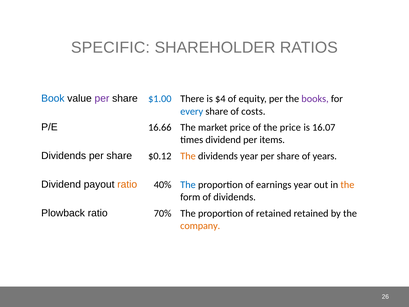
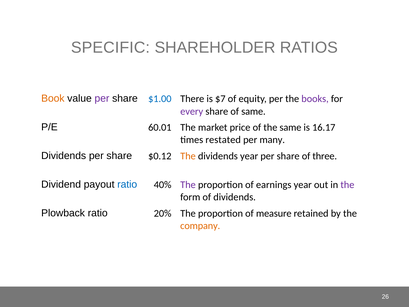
Book colour: blue -> orange (53, 98)
$4: $4 -> $7 (220, 99)
every colour: blue -> purple (192, 111)
of costs: costs -> same (253, 111)
16.66: 16.66 -> 60.01 (160, 127)
the price: price -> same (290, 127)
16.07: 16.07 -> 16.17 (324, 127)
times dividend: dividend -> restated (223, 140)
items: items -> many (272, 140)
years: years -> three (325, 156)
ratio colour: orange -> blue (127, 184)
The colour: blue -> purple (188, 185)
the colour: orange -> purple (347, 185)
70%: 70% -> 20% (163, 213)
of retained: retained -> measure (274, 213)
